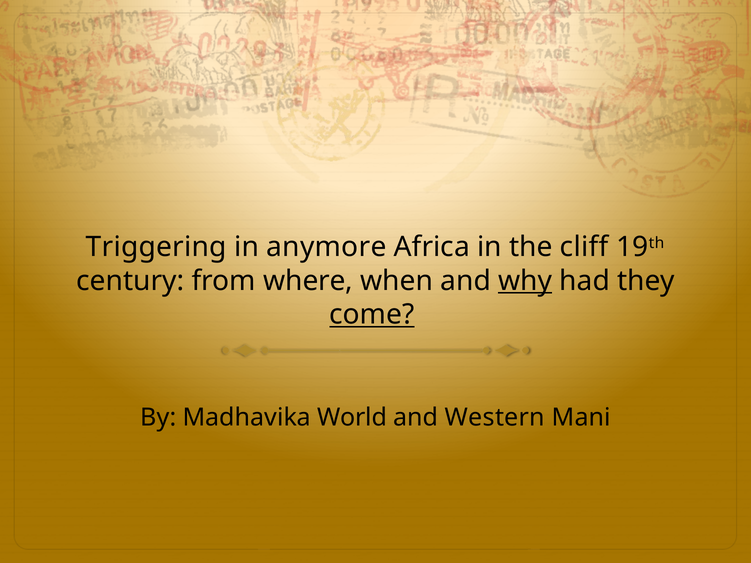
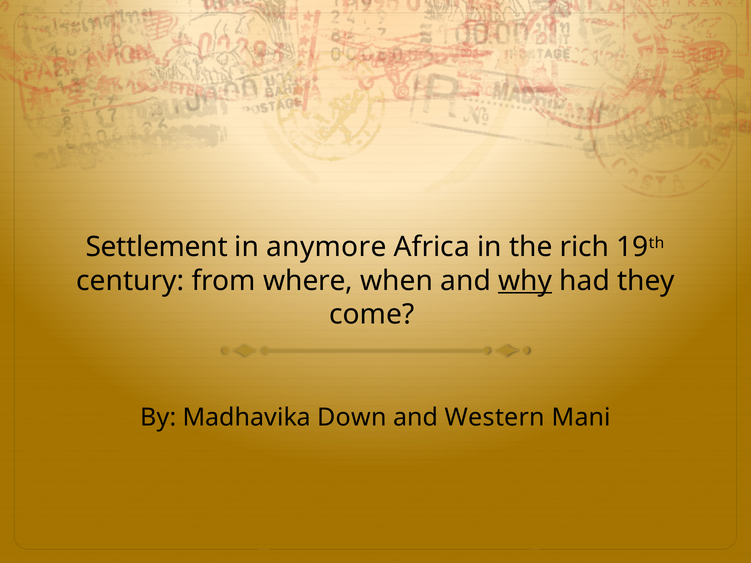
Triggering: Triggering -> Settlement (157, 247)
cliff: cliff -> rich (585, 247)
come underline: present -> none (372, 315)
World: World -> Down (352, 418)
